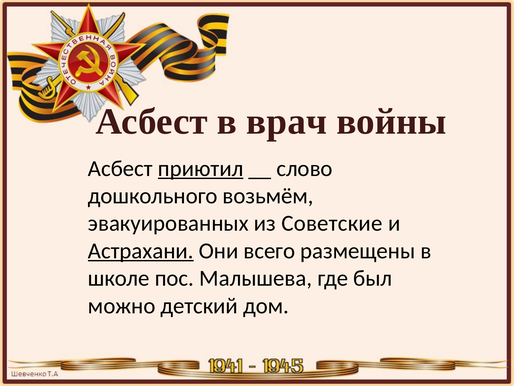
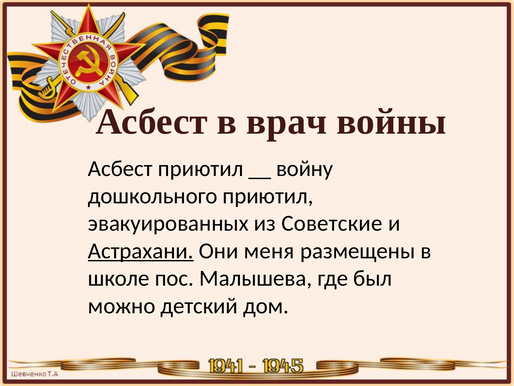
приютил underline: present -> none (201, 168)
слово: слово -> войну (305, 168)
дошкольного возьмём: возьмём -> приютил (268, 196)
всего: всего -> меня (269, 251)
